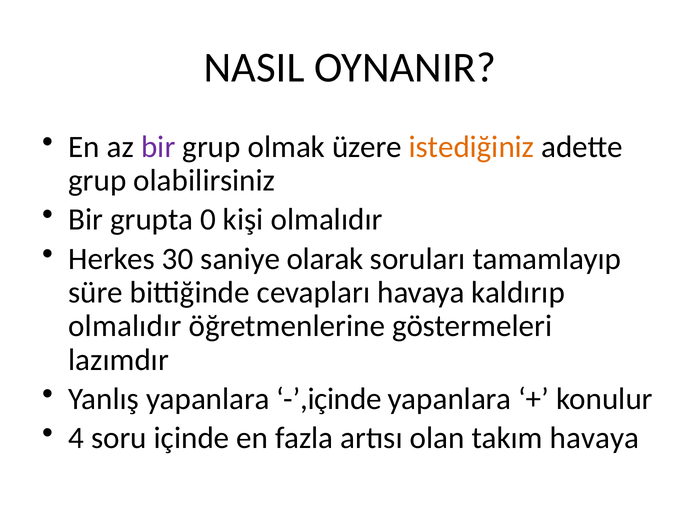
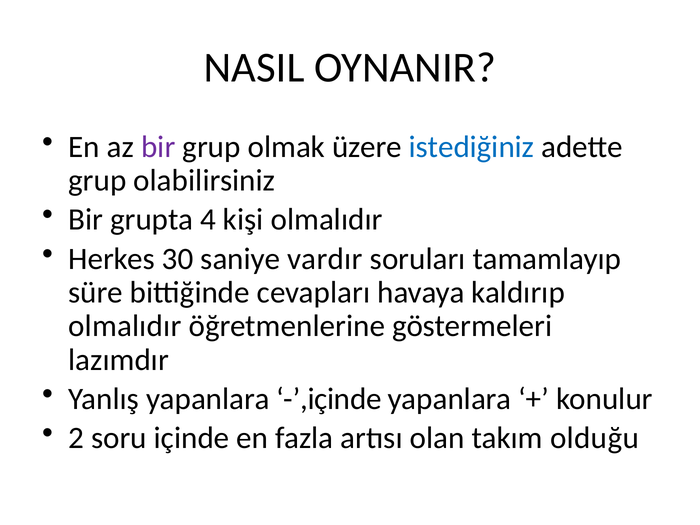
istediğiniz colour: orange -> blue (471, 147)
0: 0 -> 4 (208, 220)
olarak: olarak -> vardır (325, 259)
4: 4 -> 2 (76, 438)
takım havaya: havaya -> olduğu (594, 438)
